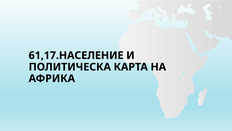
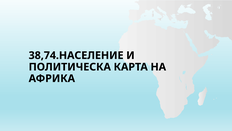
61,17.НАСЕЛЕНИЕ: 61,17.НАСЕЛЕНИЕ -> 38,74.НАСЕЛЕНИЕ (76, 55)
